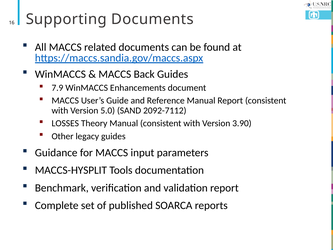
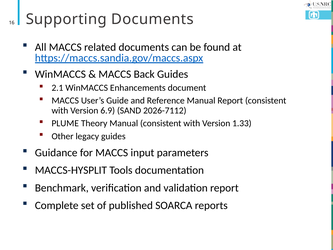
7.9: 7.9 -> 2.1 (57, 88)
5.0: 5.0 -> 6.9 (108, 111)
2092-7112: 2092-7112 -> 2026-7112 (165, 111)
LOSSES: LOSSES -> PLUME (65, 123)
3.90: 3.90 -> 1.33 (242, 123)
